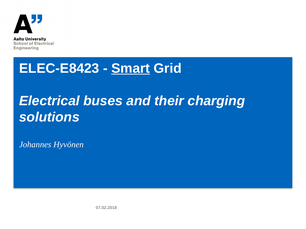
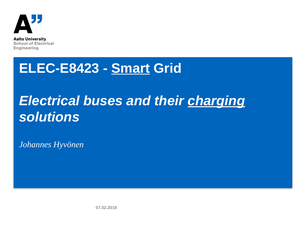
charging underline: none -> present (216, 101)
